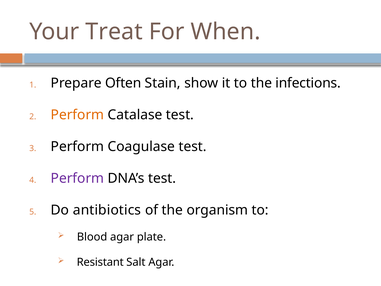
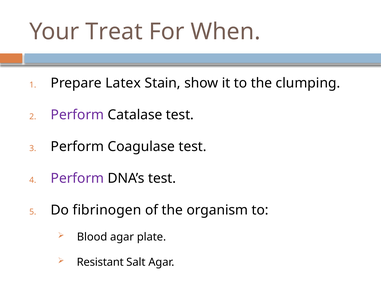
Often: Often -> Latex (123, 83)
infections: infections -> clumping (308, 83)
Perform colour: orange -> purple (77, 115)
antibiotics: antibiotics -> fibrinogen (107, 210)
